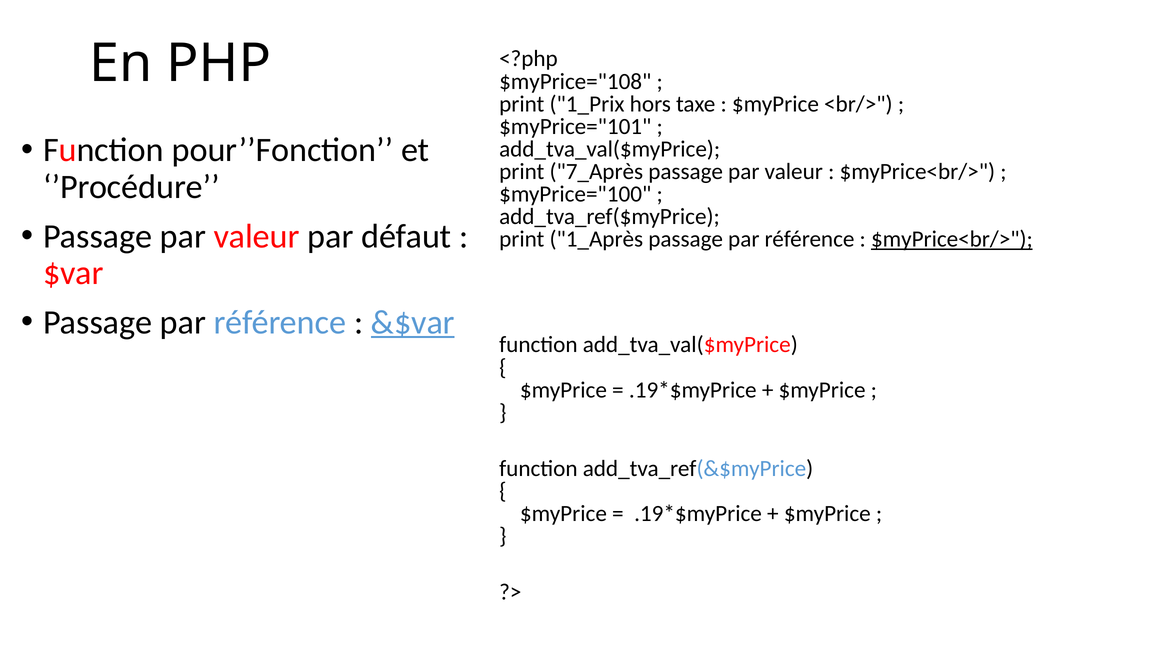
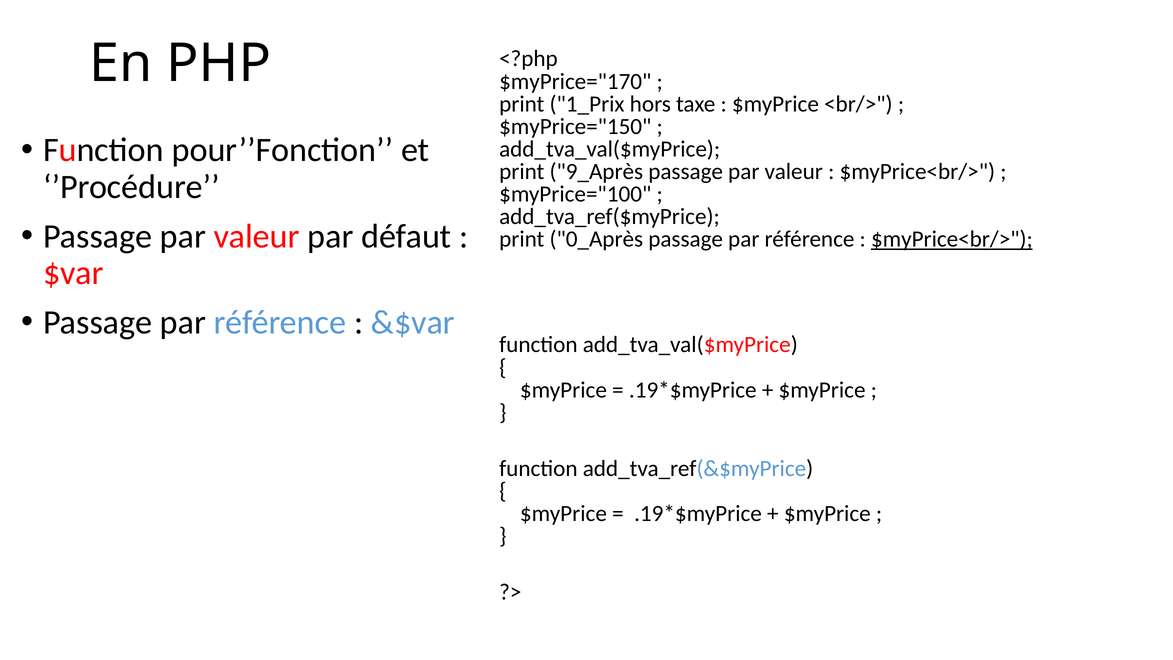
$myPrice="108: $myPrice="108 -> $myPrice="170 (575, 81)
$myPrice="101: $myPrice="101 -> $myPrice="150 (575, 126)
7_Après: 7_Après -> 9_Après (596, 172)
1_Après: 1_Après -> 0_Après (596, 239)
&$var underline: present -> none (413, 322)
